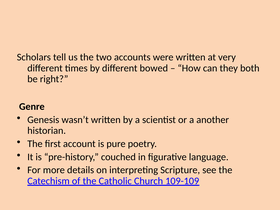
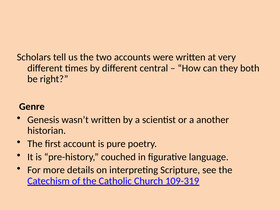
bowed: bowed -> central (154, 68)
109-109: 109-109 -> 109-319 (182, 181)
